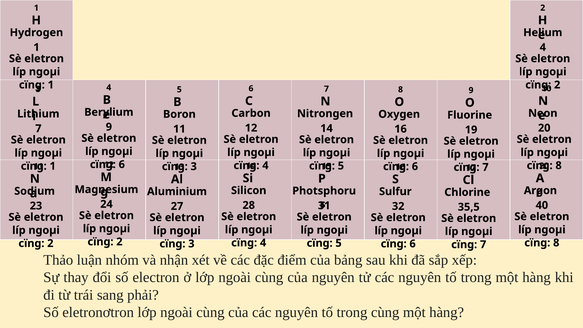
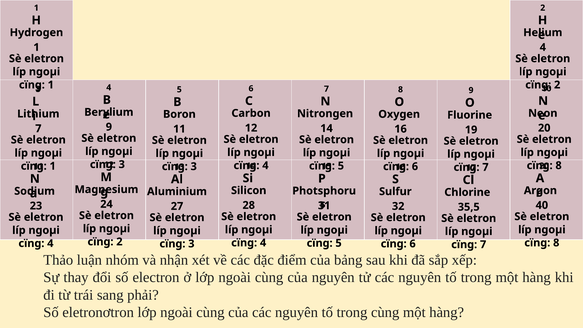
6: 6 -> 3 (122, 164)
2: 2 -> 4 (50, 243)
